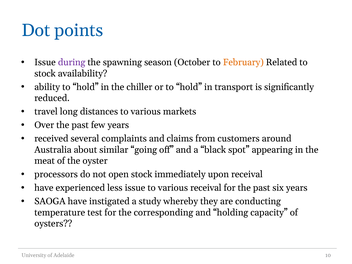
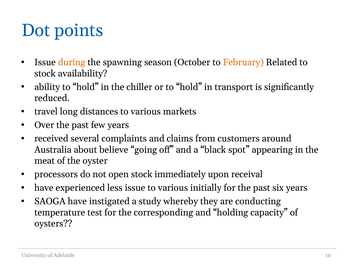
during colour: purple -> orange (72, 62)
similar: similar -> believe (114, 150)
various receival: receival -> initially (206, 188)
